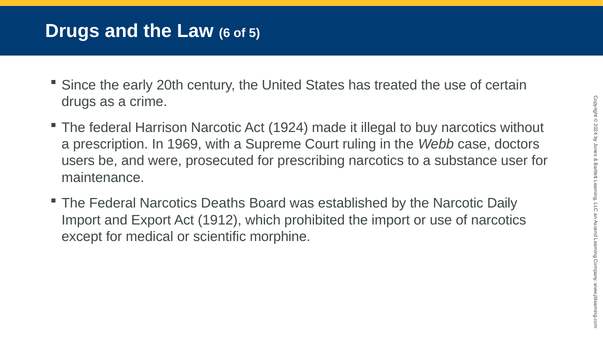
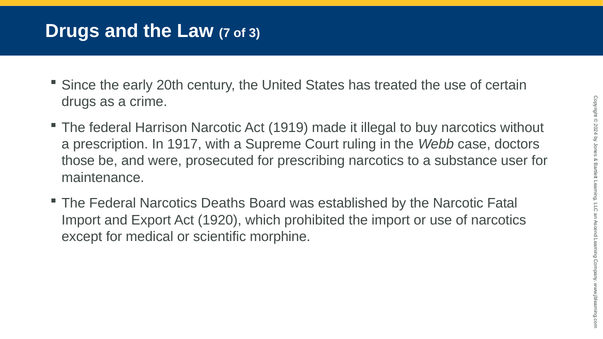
6: 6 -> 7 (225, 33)
5: 5 -> 3 (255, 33)
1924: 1924 -> 1919 (288, 128)
1969: 1969 -> 1917 (184, 144)
users: users -> those (78, 161)
Daily: Daily -> Fatal (502, 204)
1912: 1912 -> 1920 (220, 220)
